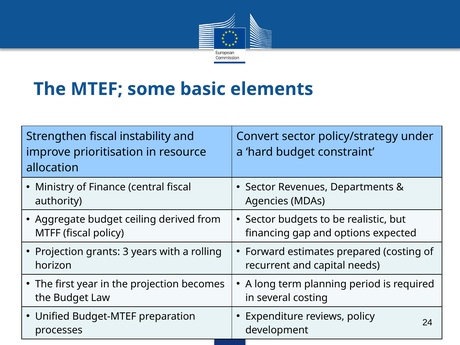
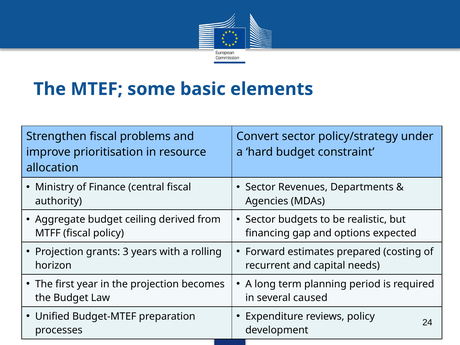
instability: instability -> problems (145, 137)
several costing: costing -> caused (310, 298)
